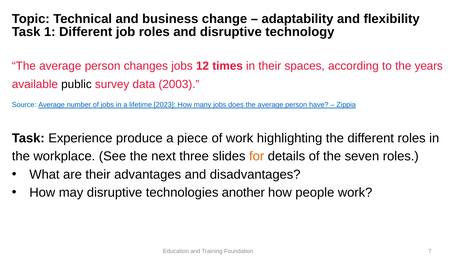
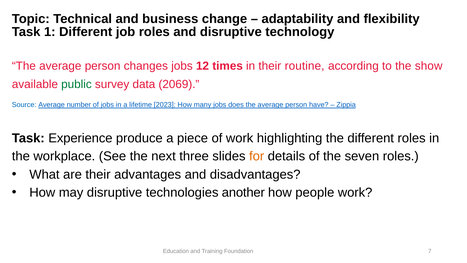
spaces: spaces -> routine (305, 66)
years: years -> show (429, 66)
public colour: black -> green (76, 84)
2003: 2003 -> 2069 (179, 84)
